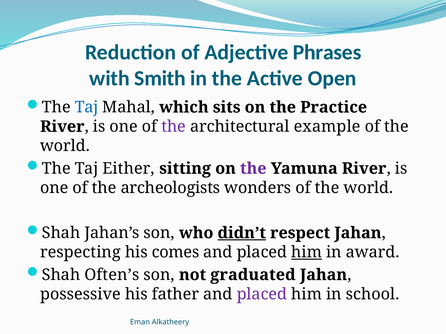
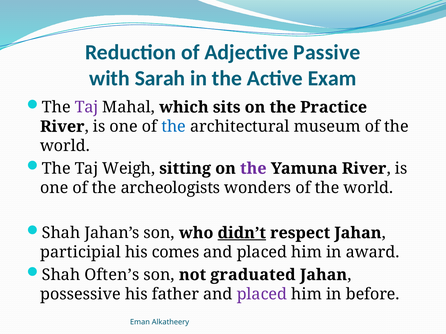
Phrases: Phrases -> Passive (327, 53)
Smith: Smith -> Sarah (160, 79)
Open: Open -> Exam (332, 79)
Taj colour: blue -> purple (87, 107)
the colour: purple -> blue (174, 127)
example: example -> museum (327, 127)
Either: Either -> Weigh (129, 169)
respecting: respecting -> participial (80, 253)
him underline: present -> none (307, 253)
school: school -> before (373, 295)
